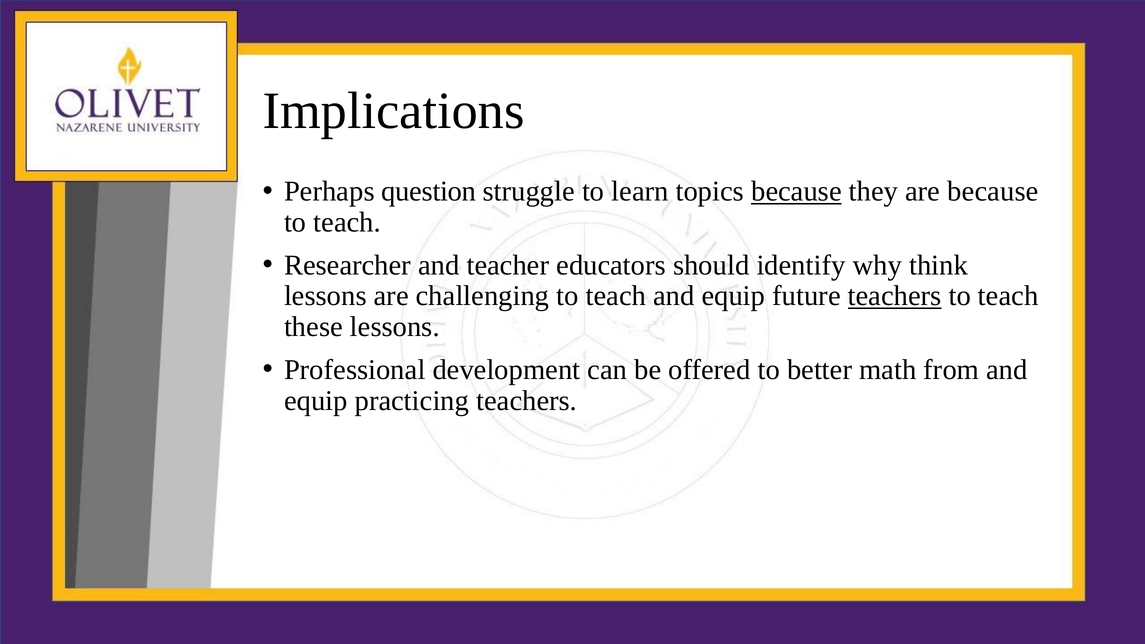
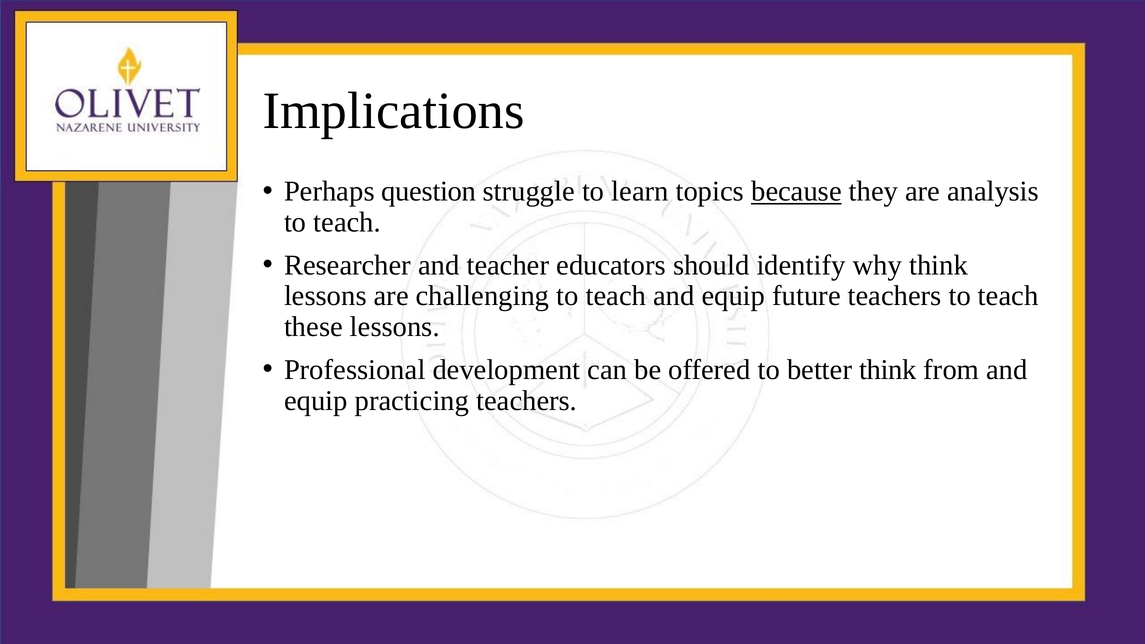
are because: because -> analysis (993, 191)
teachers underline: present -> none (895, 296)
better math: math -> think (888, 370)
